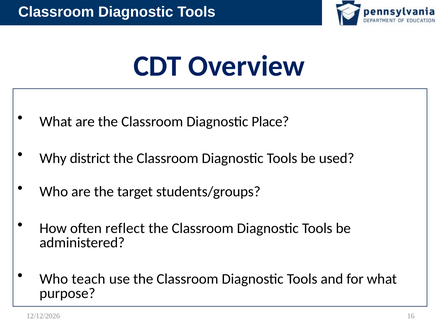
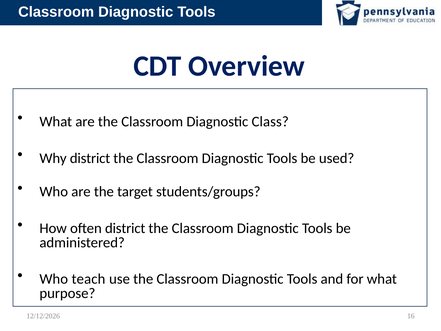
Place: Place -> Class (270, 121)
often reflect: reflect -> district (125, 228)
